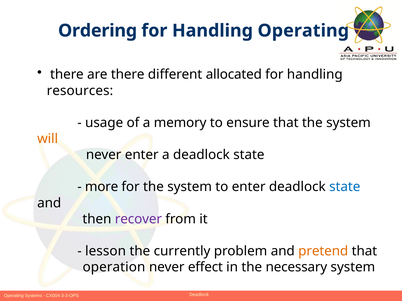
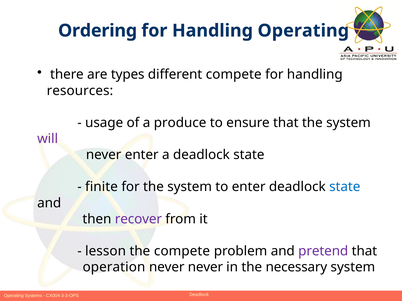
are there: there -> types (128, 75)
different allocated: allocated -> compete (234, 75)
memory: memory -> produce (180, 123)
will colour: orange -> purple (48, 139)
more: more -> finite (101, 187)
the currently: currently -> compete (182, 252)
pretend colour: orange -> purple (323, 252)
never effect: effect -> never (205, 268)
